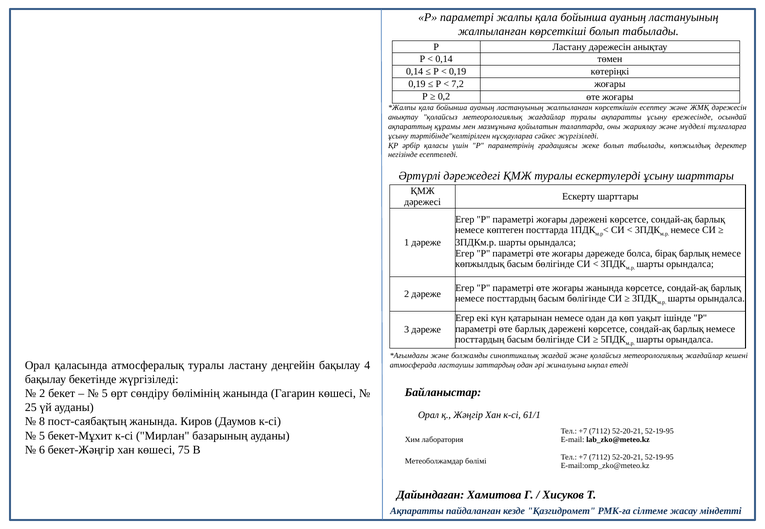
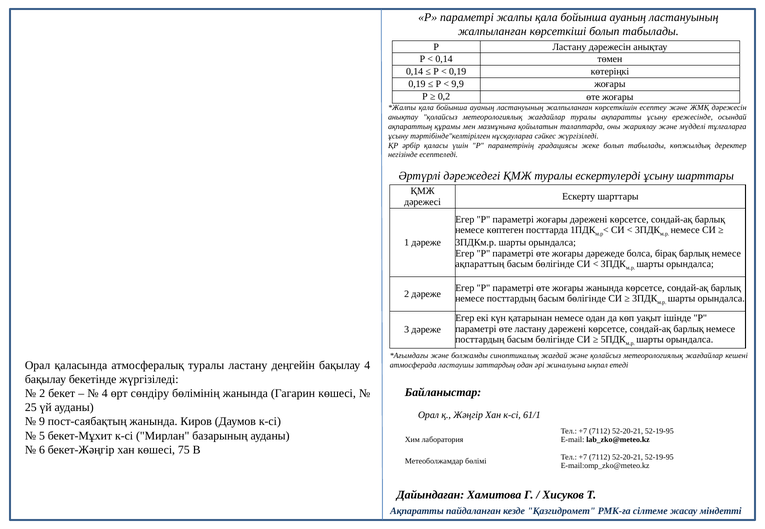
7,2: 7,2 -> 9,9 (458, 84)
көпжылдық: көпжылдық -> ақпараттың (480, 265)
өте барлық: барлық -> ластану (531, 329)
5: 5 -> 4 (105, 394)
8: 8 -> 9 (42, 422)
